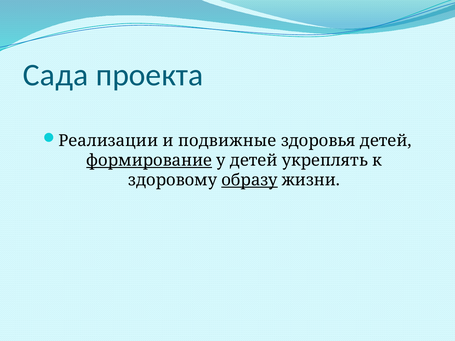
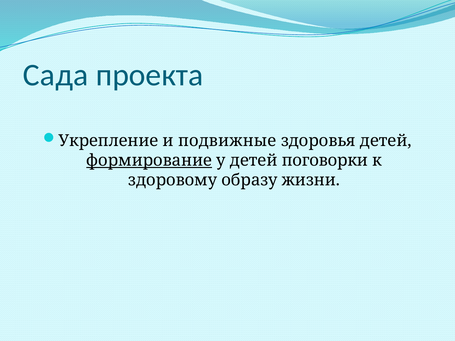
Реализации: Реализации -> Укрепление (108, 141)
укреплять: укреплять -> поговорки (325, 161)
образу underline: present -> none (250, 180)
